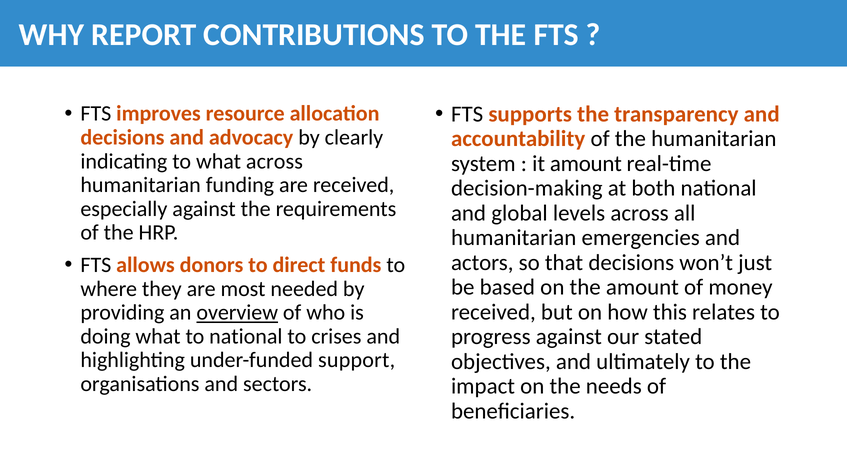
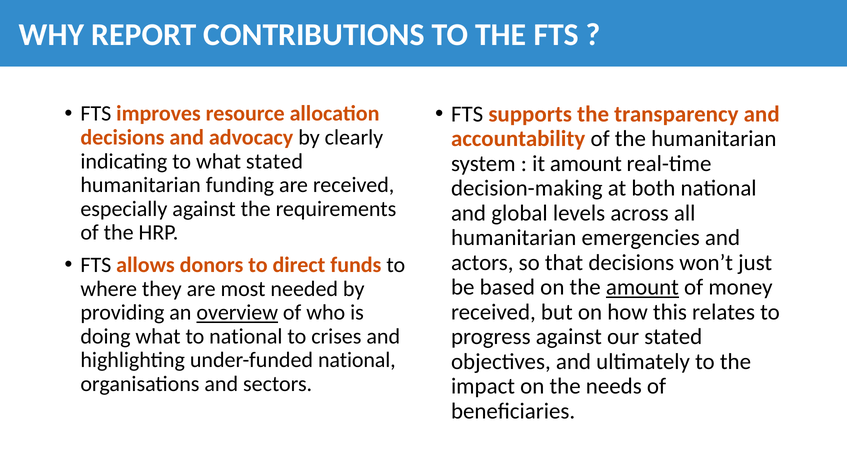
what across: across -> stated (274, 161)
amount underline: none -> present (642, 288)
under-funded support: support -> national (357, 360)
